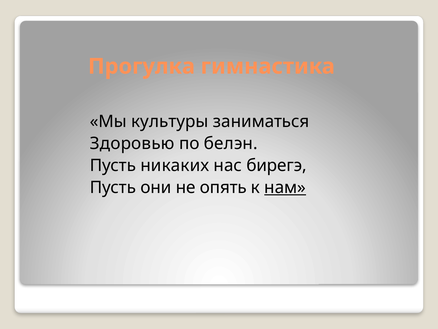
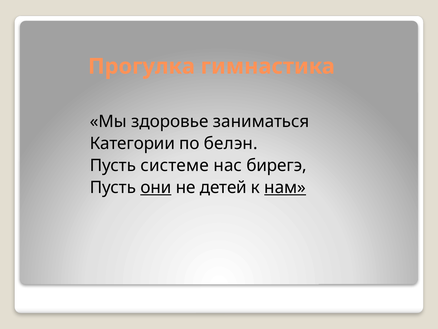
культуры: культуры -> здоровье (170, 121)
Здоровью: Здоровью -> Категории (132, 143)
никаких: никаких -> системе (175, 165)
они underline: none -> present (156, 187)
опять: опять -> детей (223, 187)
